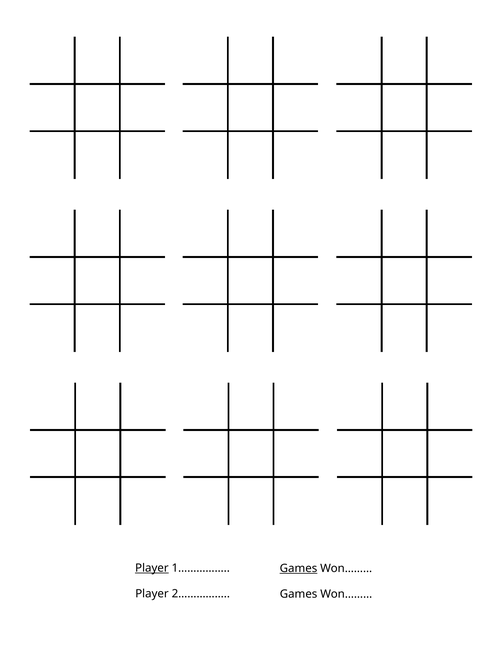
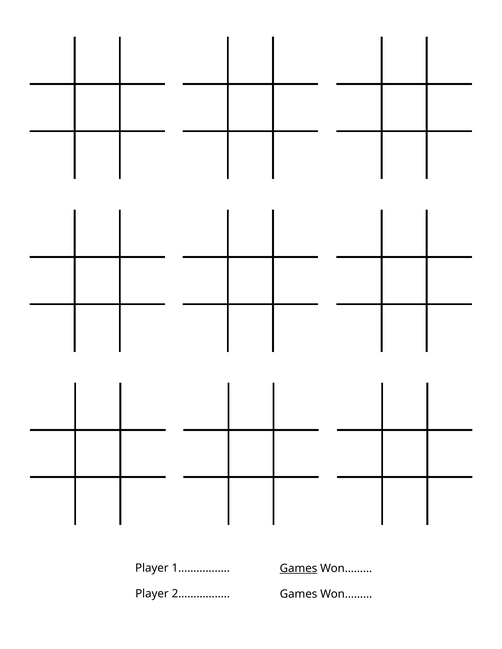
Player underline: present -> none (152, 569)
